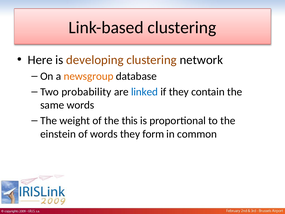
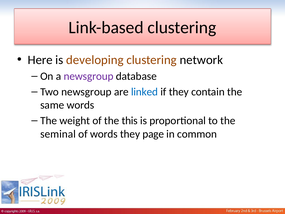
newsgroup colour: orange -> purple (89, 76)
Two probability: probability -> newsgroup (86, 92)
einstein: einstein -> seminal (58, 134)
form: form -> page (153, 134)
